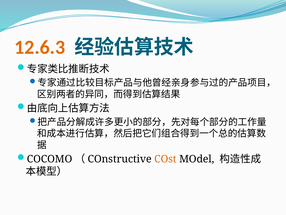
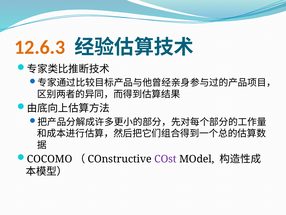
COst colour: orange -> purple (165, 159)
